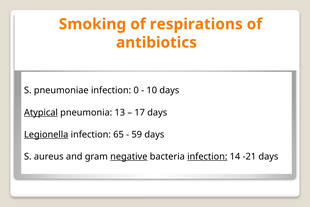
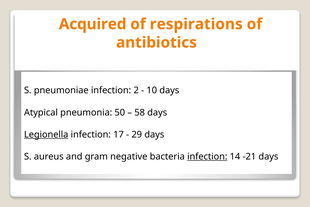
Smoking: Smoking -> Acquired (93, 24)
0: 0 -> 2 (136, 90)
Atypical underline: present -> none (41, 112)
13: 13 -> 50 (120, 112)
17: 17 -> 58 (140, 112)
65: 65 -> 17 (119, 134)
59: 59 -> 29 (137, 134)
negative underline: present -> none (129, 156)
